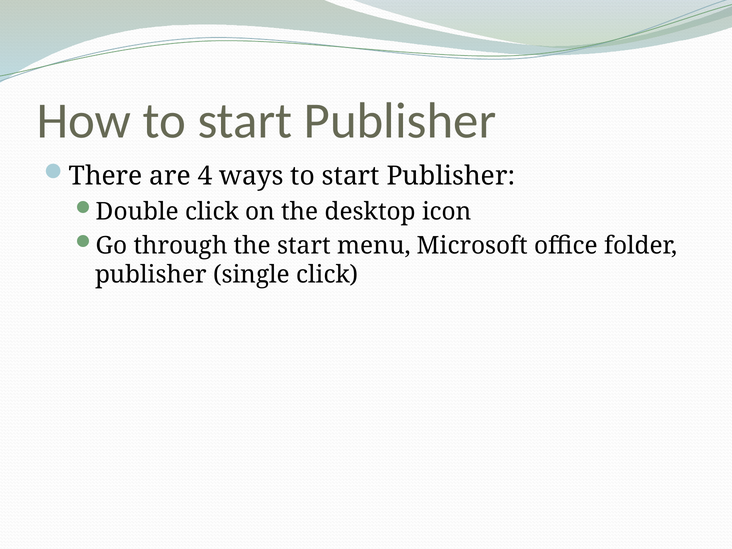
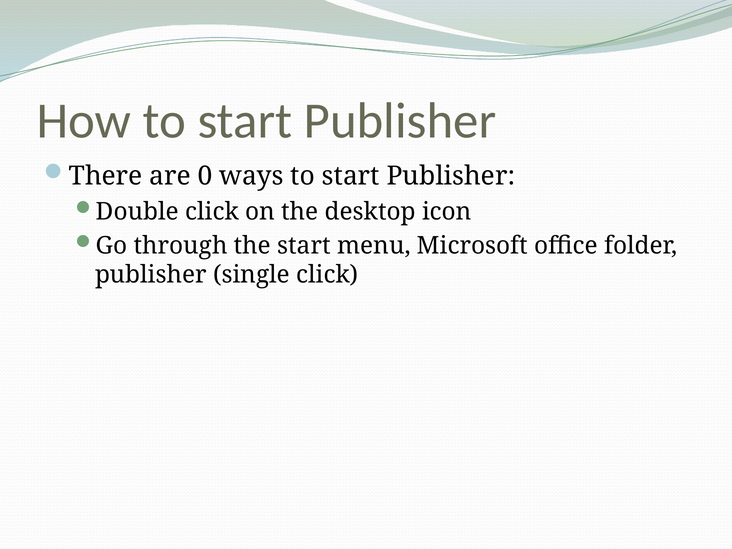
4: 4 -> 0 (205, 176)
